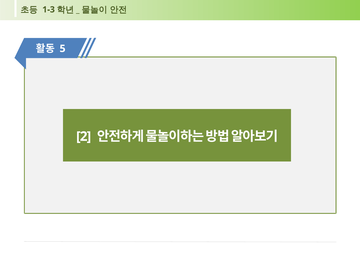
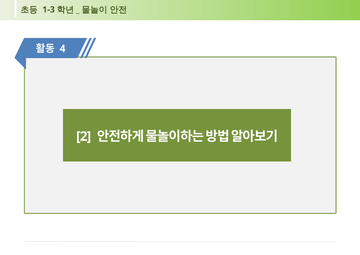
5: 5 -> 4 (63, 49)
